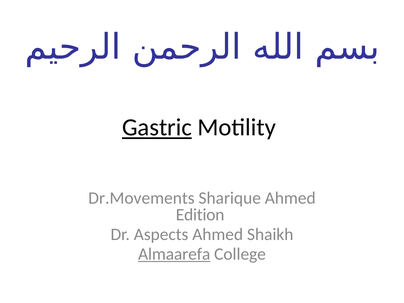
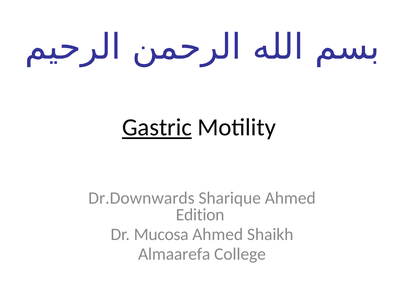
Dr.Movements: Dr.Movements -> Dr.Downwards (141, 198)
Aspects: Aspects -> Mucosa (161, 234)
Almaarefa underline: present -> none (174, 254)
